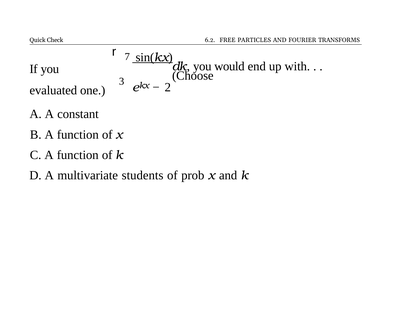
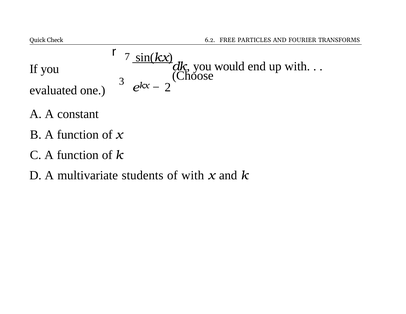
of prob: prob -> with (193, 175)
